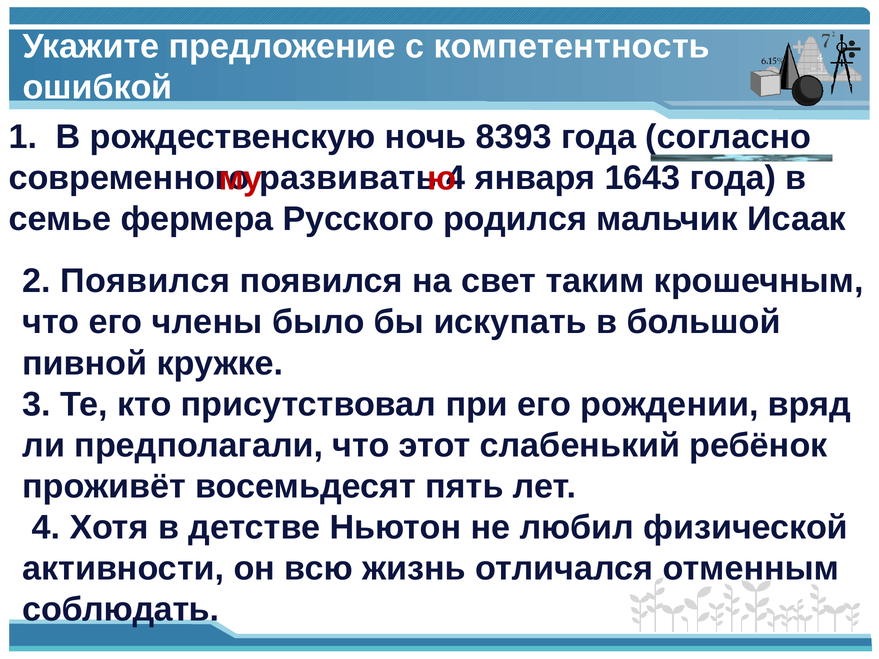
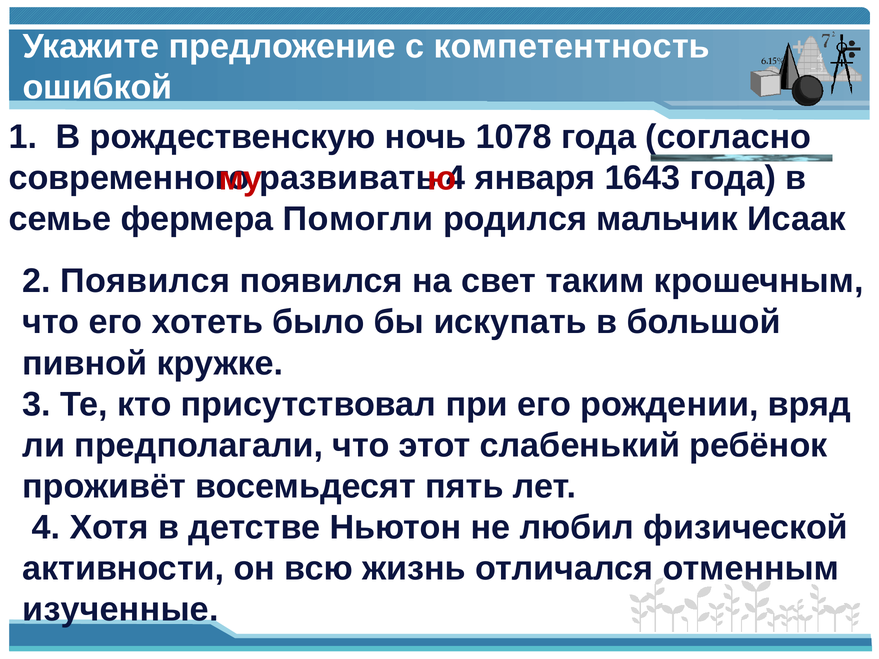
8393: 8393 -> 1078 (514, 137)
Русского: Русского -> Помогли (358, 219)
члены: члены -> хотеть (207, 322)
соблюдать: соблюдать -> изученные (120, 610)
